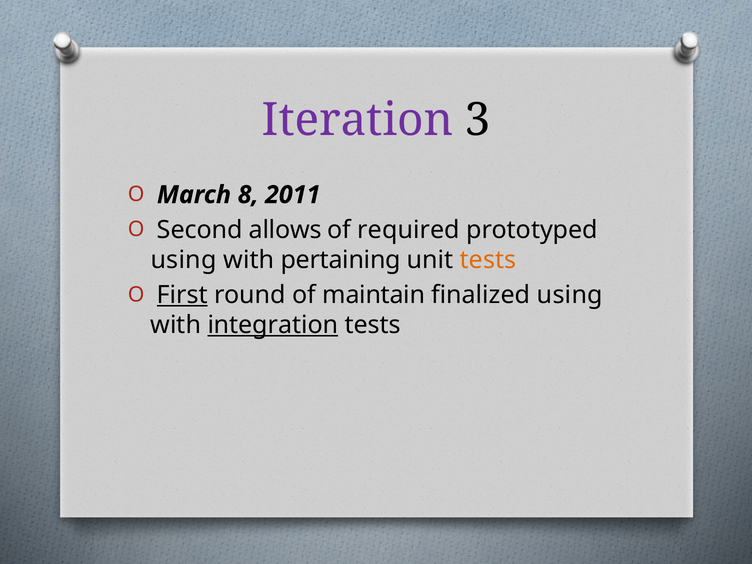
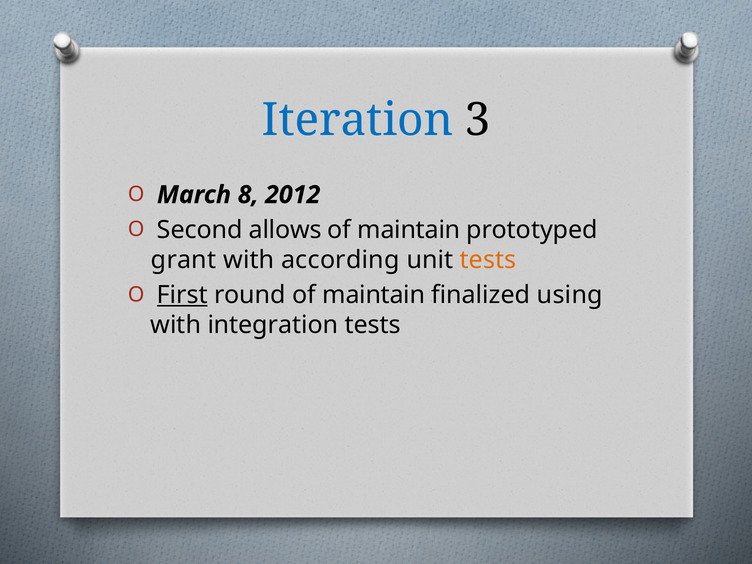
Iteration colour: purple -> blue (358, 120)
2011: 2011 -> 2012 (293, 195)
required: required -> maintain (409, 230)
using: using -> grant (184, 260)
pertaining: pertaining -> according (340, 260)
integration underline: present -> none (273, 325)
